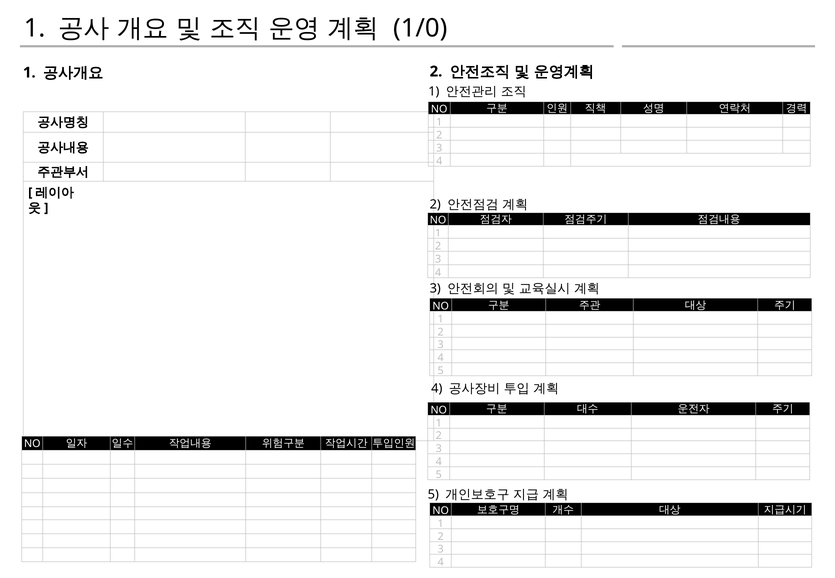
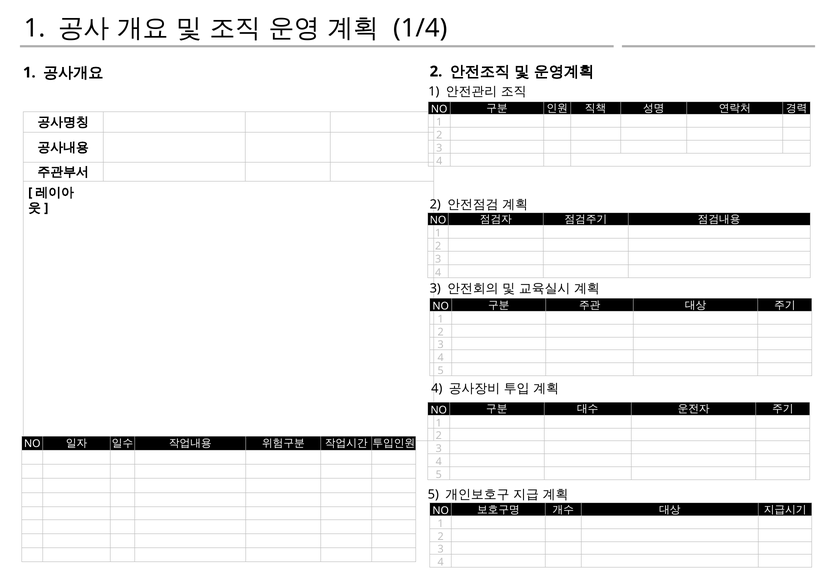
1/0: 1/0 -> 1/4 (420, 28)
